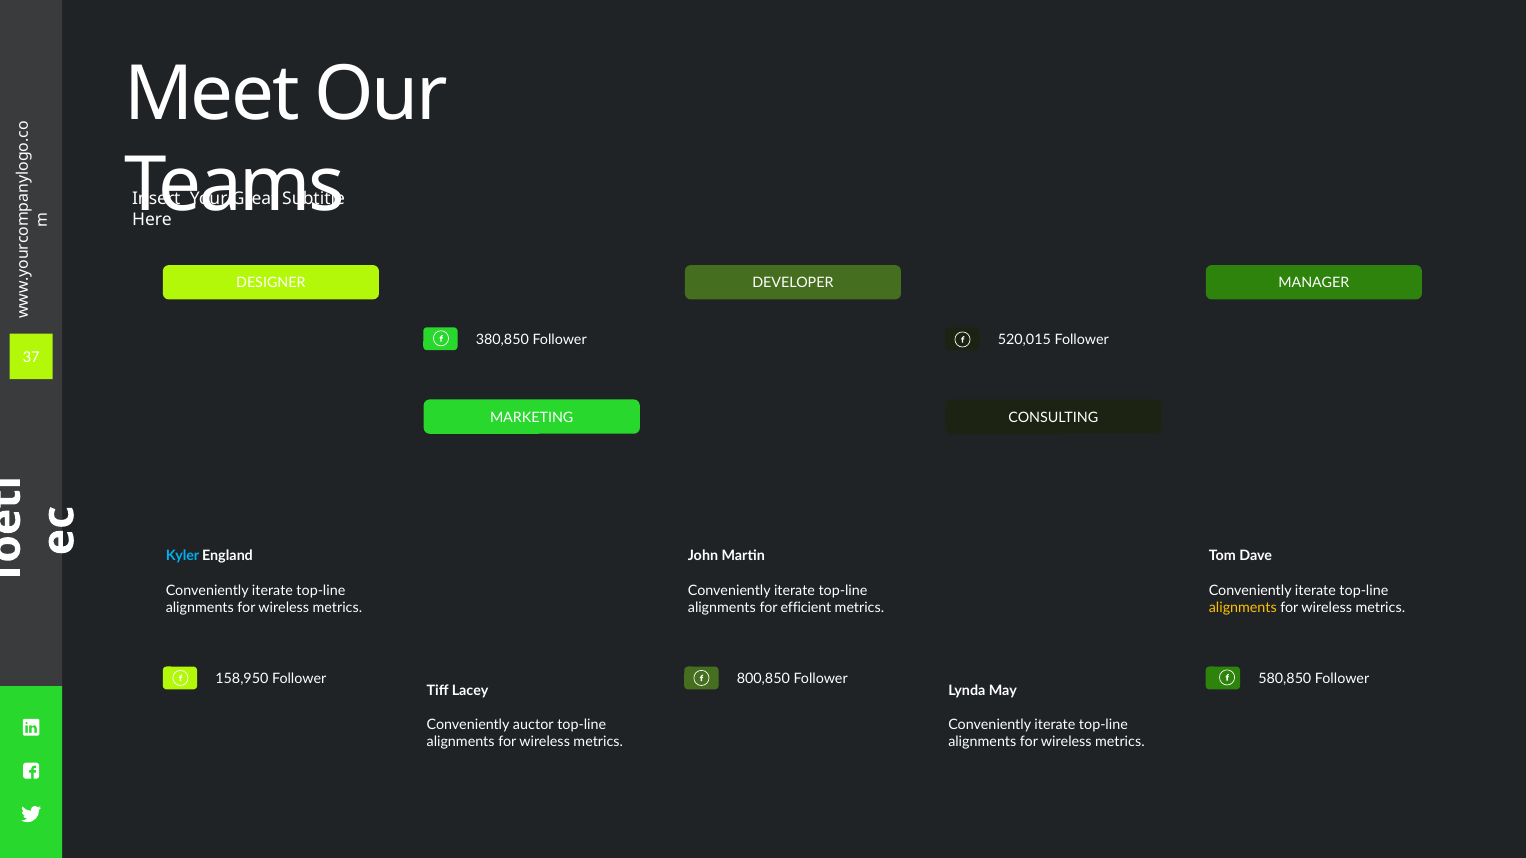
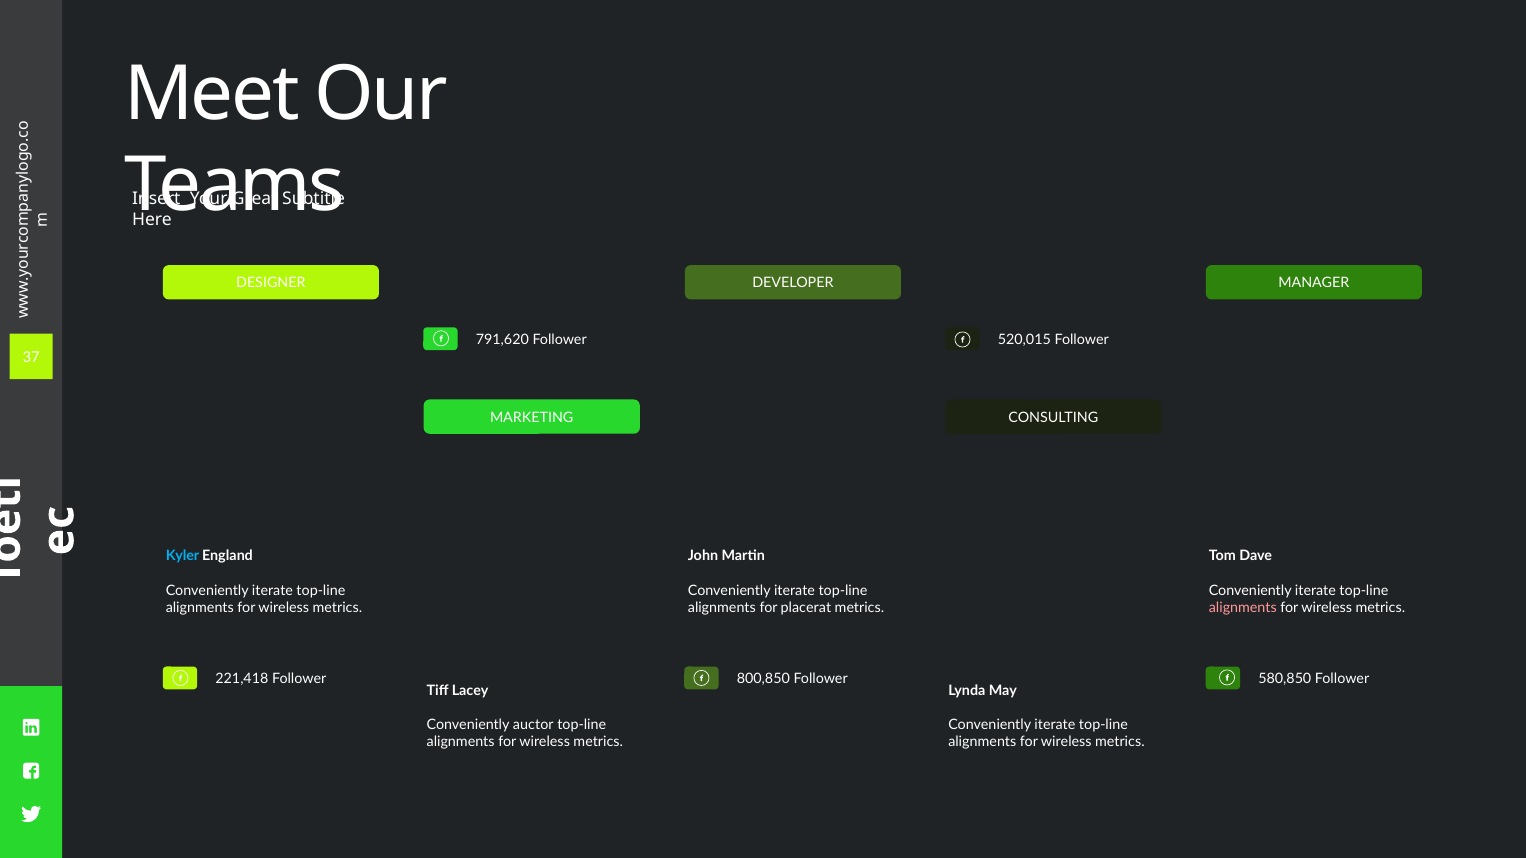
380,850: 380,850 -> 791,620 (502, 339)
efficient: efficient -> placerat (806, 608)
alignments colour: yellow -> pink (1243, 608)
158,950: 158,950 -> 221,418 (242, 679)
